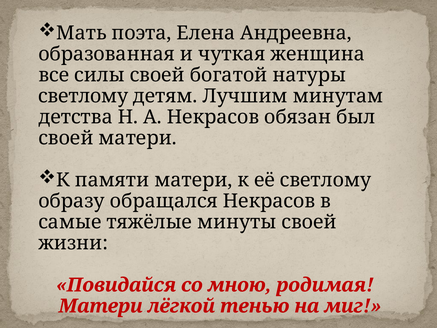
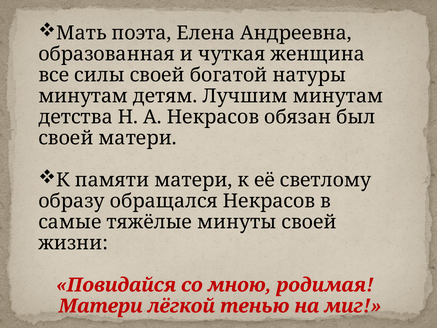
светлому: светлому -> минутам (83, 96)
